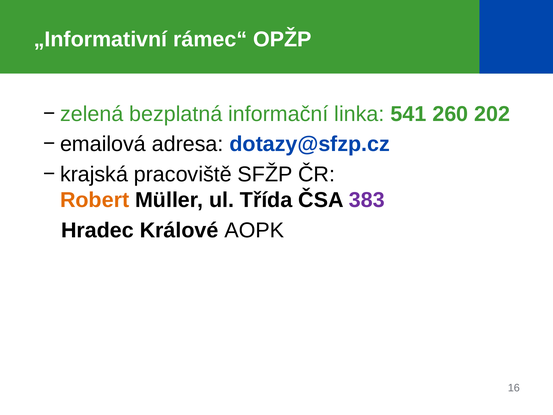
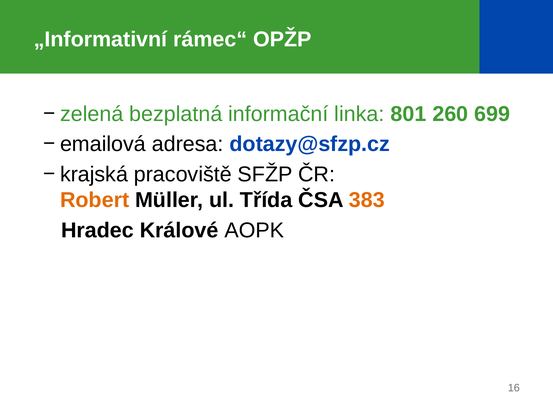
541: 541 -> 801 (409, 114)
202: 202 -> 699 (492, 114)
383 colour: purple -> orange (367, 200)
